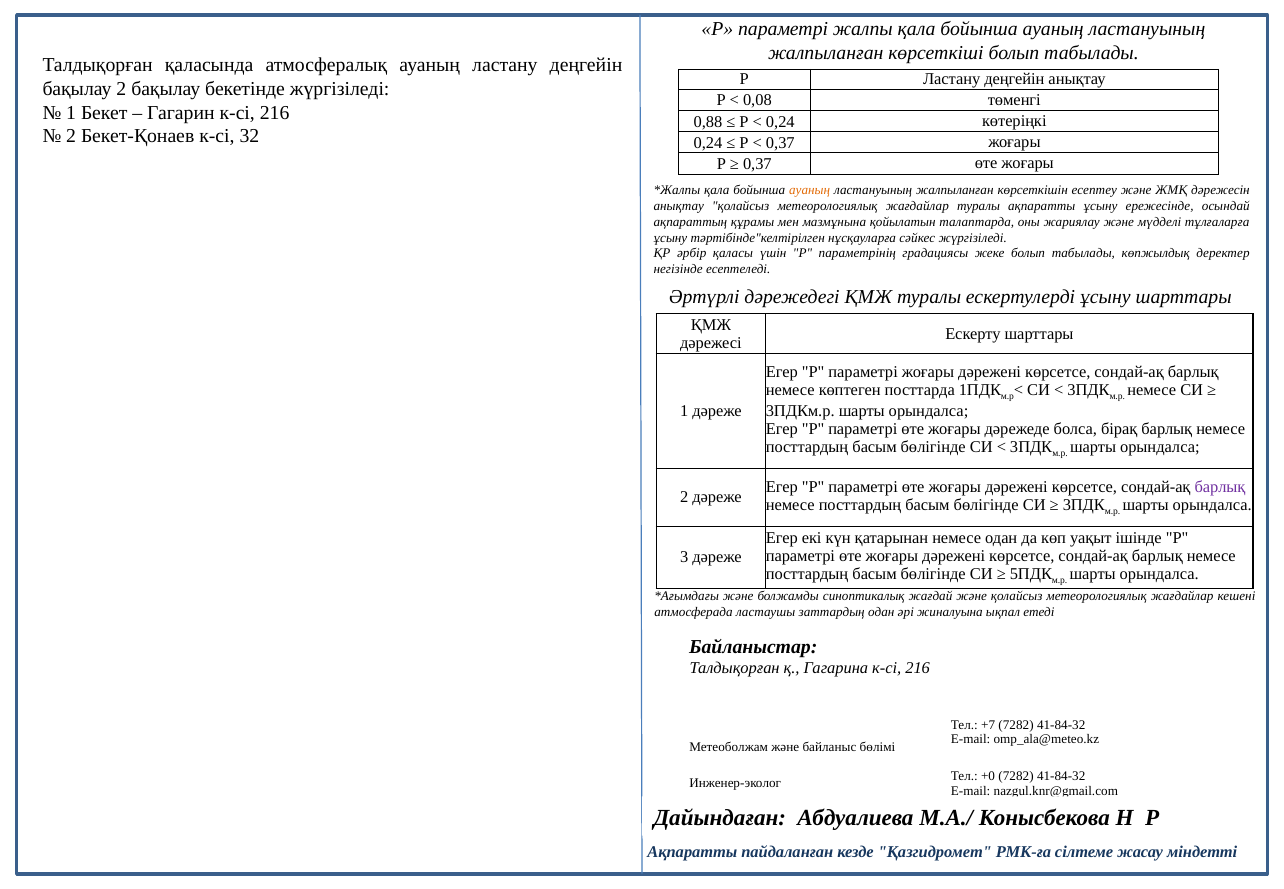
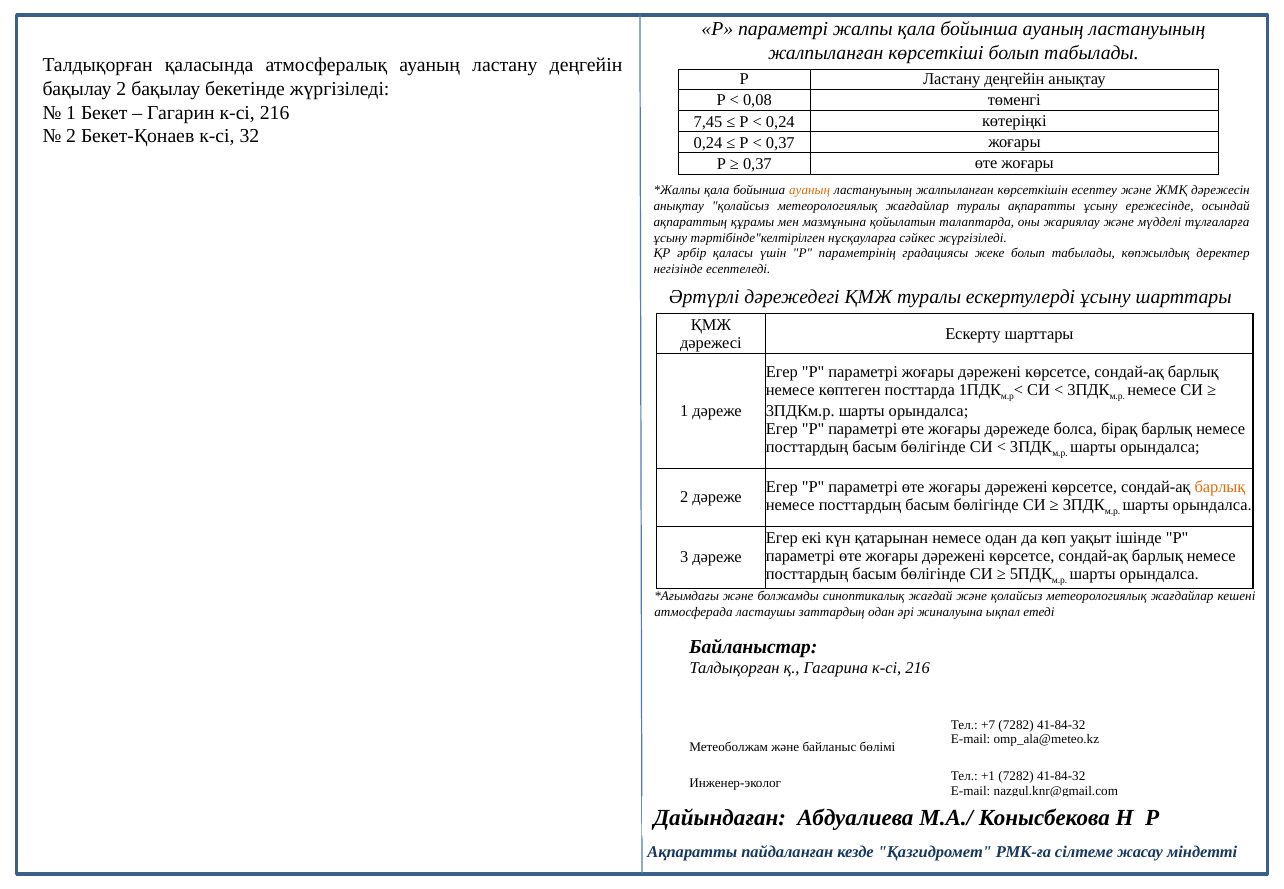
0,88: 0,88 -> 7,45 (708, 122)
барлық colour: purple -> orange (1220, 487)
+0: +0 -> +1 (988, 776)
